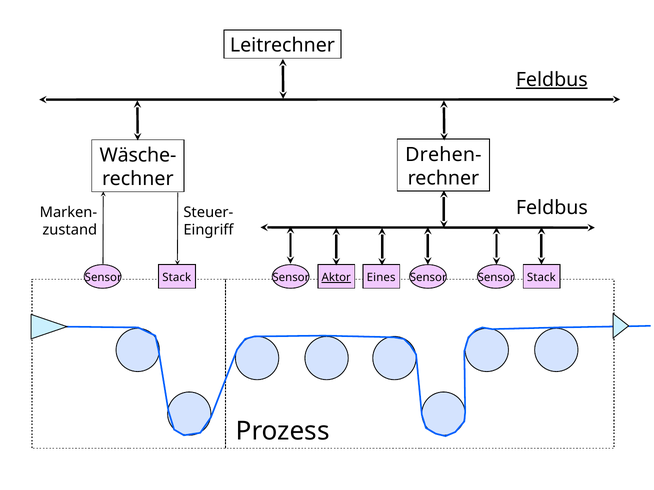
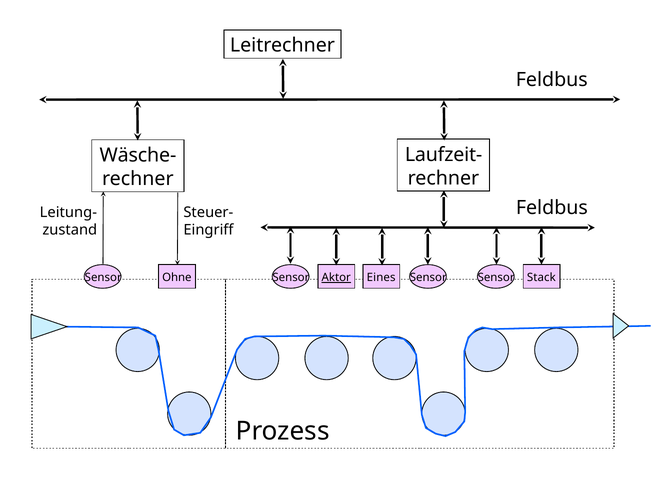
Feldbus underline: present -> none (552, 80)
Drehen-: Drehen- -> Laufzeit- (444, 155)
Marken-: Marken- -> Leitung- (68, 213)
Stack: Stack -> Ohne (177, 278)
